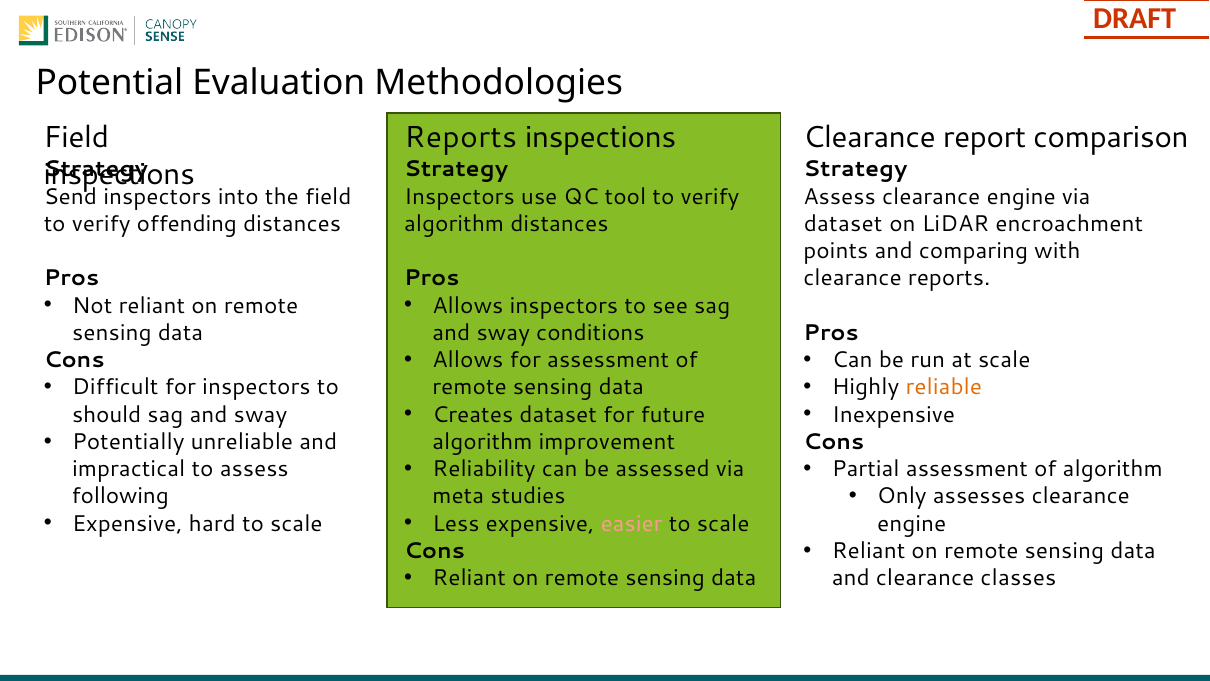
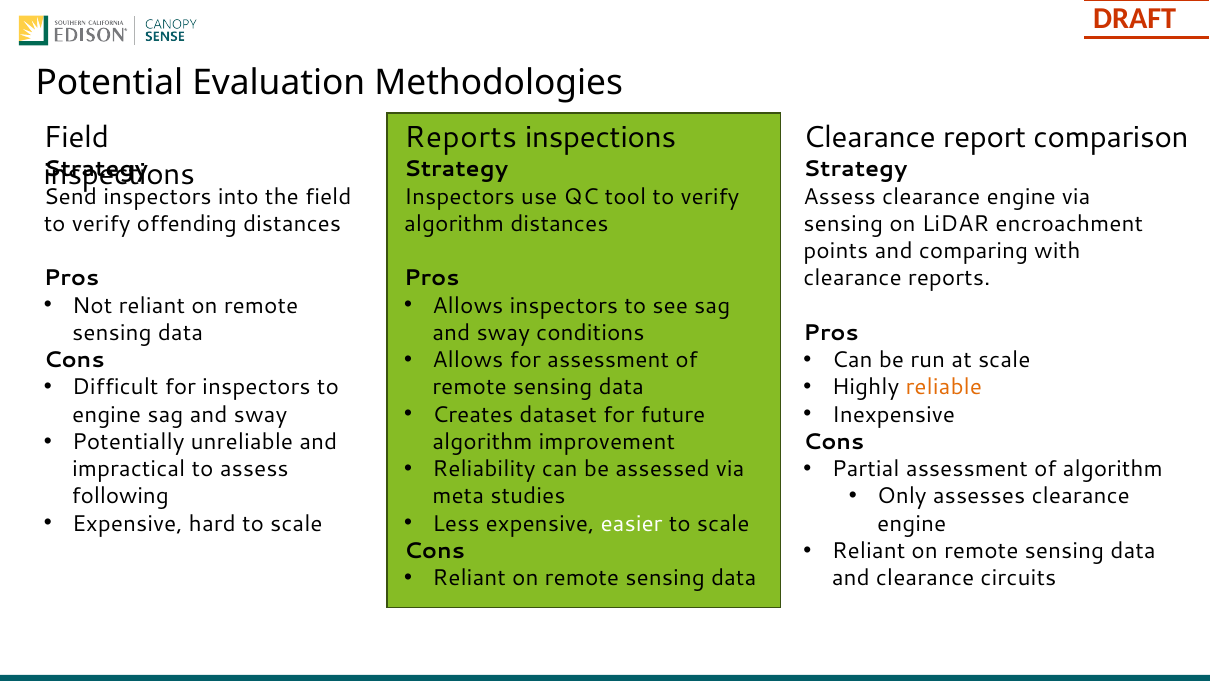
dataset: dataset -> sensing (843, 224)
should: should -> engine (107, 414)
easier colour: pink -> white (632, 523)
classes: classes -> circuits (1018, 578)
